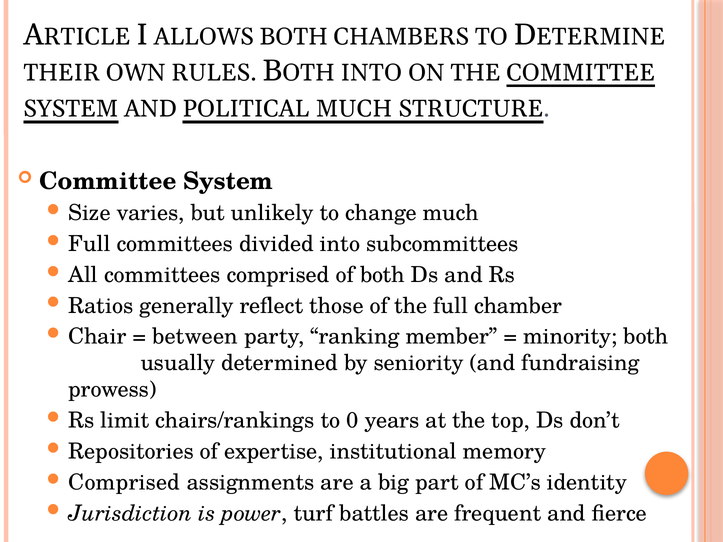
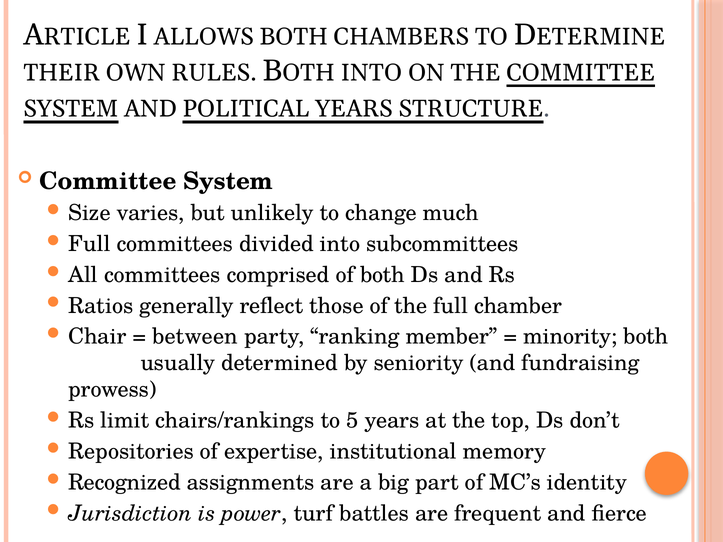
POLITICAL MUCH: MUCH -> YEARS (354, 109)
0: 0 -> 5 (353, 421)
Comprised: Comprised -> Recognized (124, 483)
